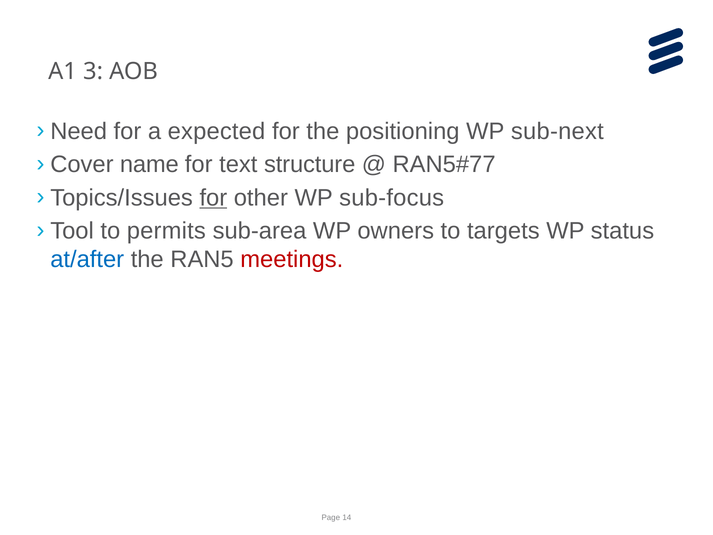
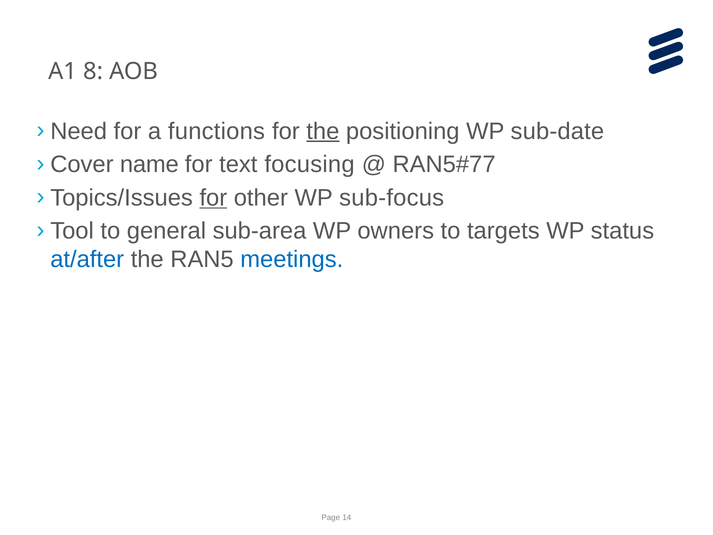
3: 3 -> 8 (93, 71)
expected: expected -> functions (216, 131)
the underline: none -> present (323, 131)
sub-next: sub-next -> sub-date (557, 131)
structure: structure -> focusing (310, 164)
permits: permits -> general (166, 231)
meetings colour: red -> blue (292, 259)
